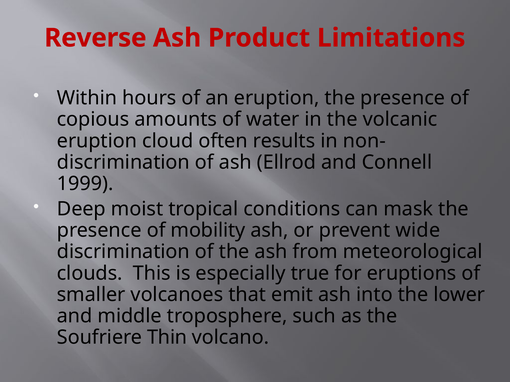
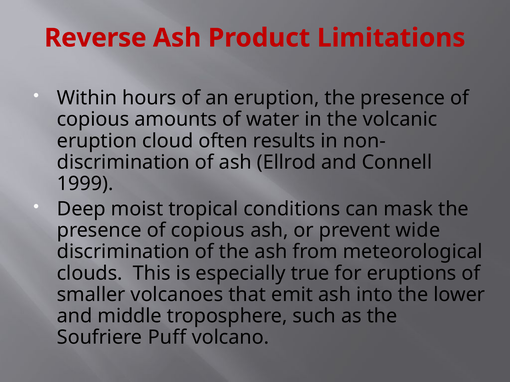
mobility: mobility -> copious (208, 231)
Thin: Thin -> Puff (167, 338)
